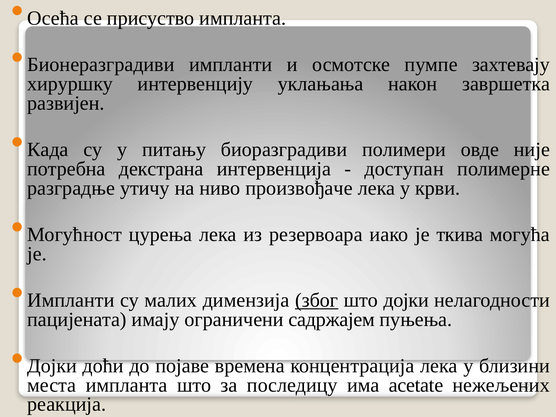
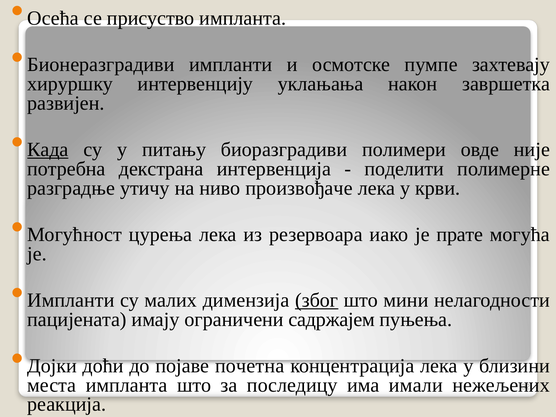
Када underline: none -> present (48, 150)
доступан: доступан -> поделити (404, 169)
ткива: ткива -> прате (460, 234)
што дојки: дојки -> мини (406, 300)
времена: времена -> почетна (250, 366)
acetate: acetate -> имали (416, 385)
